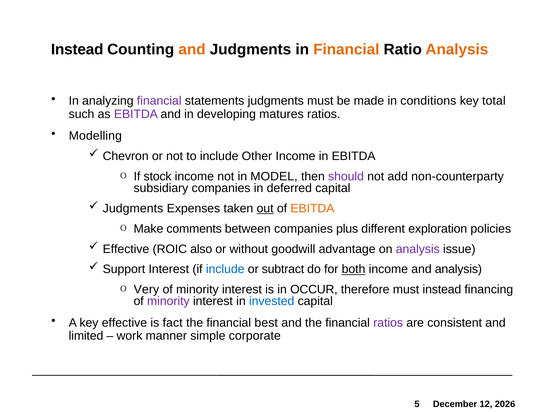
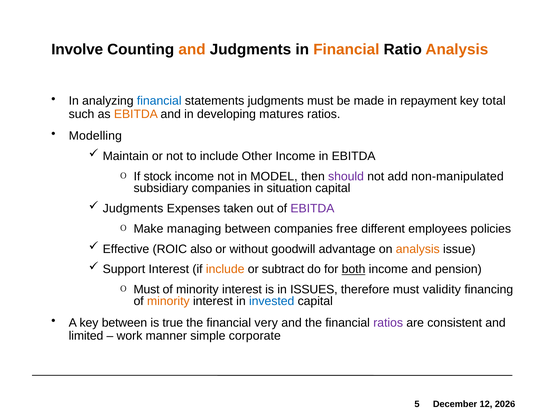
Instead: Instead -> Involve (77, 50)
financial colour: purple -> blue (159, 101)
conditions: conditions -> repayment (428, 101)
EBITDA colour: purple -> orange (136, 114)
Chevron: Chevron -> Maintain (126, 156)
non-counterparty: non-counterparty -> non-manipulated (457, 176)
deferred: deferred -> situation (289, 188)
out underline: present -> none (265, 208)
EBITDA colour: orange -> purple (312, 208)
comments: comments -> managing (194, 229)
plus: plus -> free (347, 229)
exploration: exploration -> employees (438, 229)
analysis colour: purple -> orange (418, 249)
include colour: blue -> orange (225, 269)
and analysis: analysis -> pension (458, 269)
Very: Very -> Must (147, 289)
OCCUR: OCCUR -> ISSUES (314, 289)
must instead: instead -> validity (442, 289)
minority colour: purple -> orange (168, 301)
key effective: effective -> between (124, 323)
fact: fact -> true (173, 323)
best: best -> very (266, 323)
